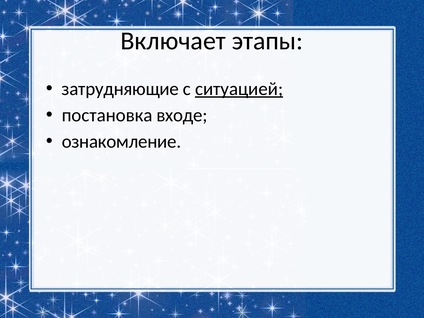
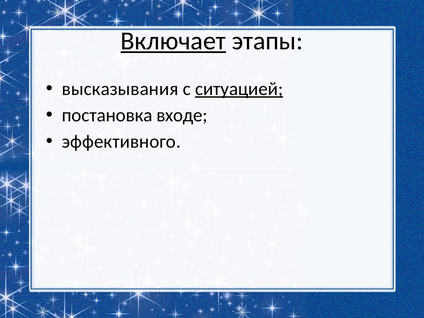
Включает underline: none -> present (173, 41)
затрудняющие: затрудняющие -> высказывания (120, 89)
ознакомление: ознакомление -> эффективного (121, 142)
